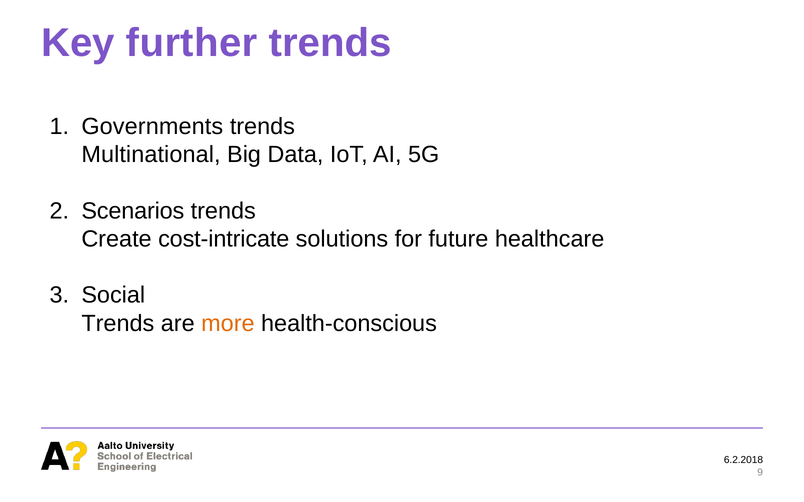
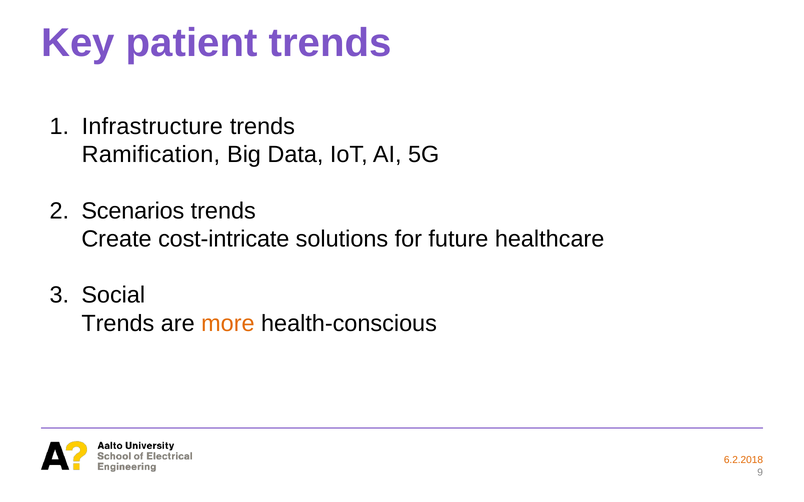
further: further -> patient (192, 43)
Governments: Governments -> Infrastructure (152, 127)
Multinational: Multinational -> Ramification (151, 155)
6.2.2018 colour: black -> orange (743, 460)
